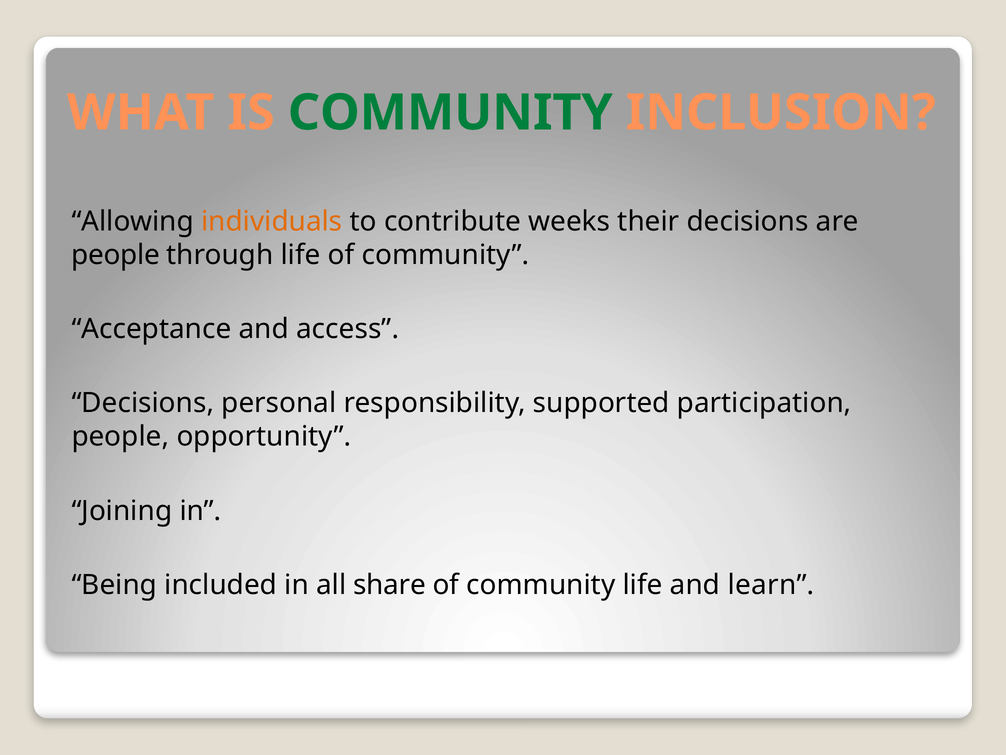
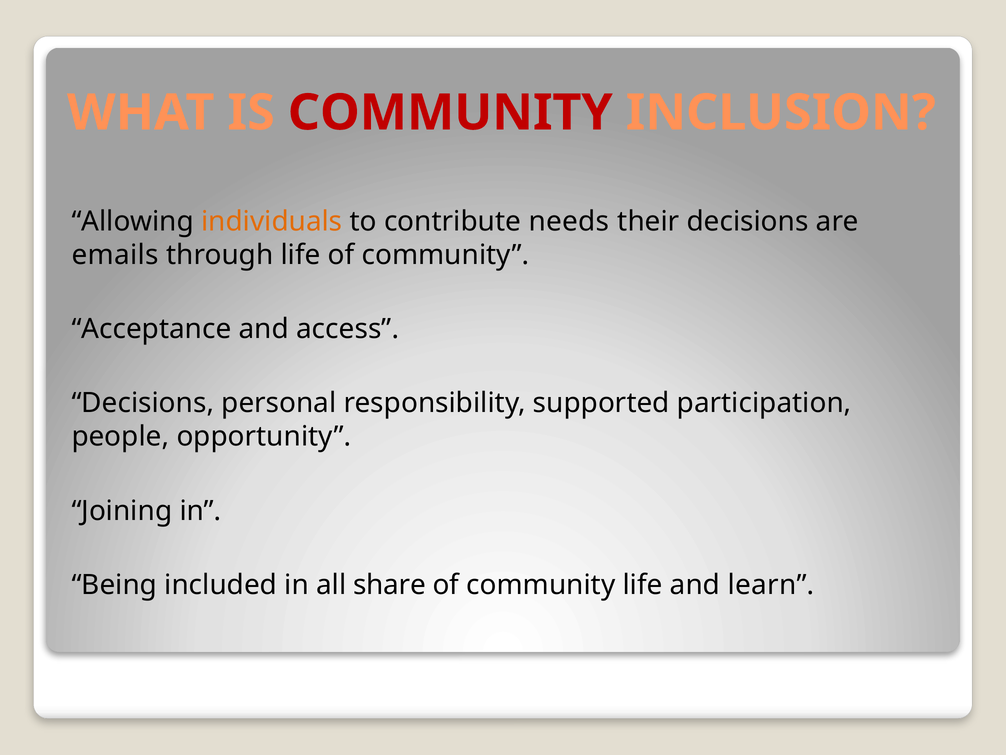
COMMUNITY colour: green -> red (450, 113)
weeks: weeks -> needs (569, 221)
people: people -> emails (115, 255)
